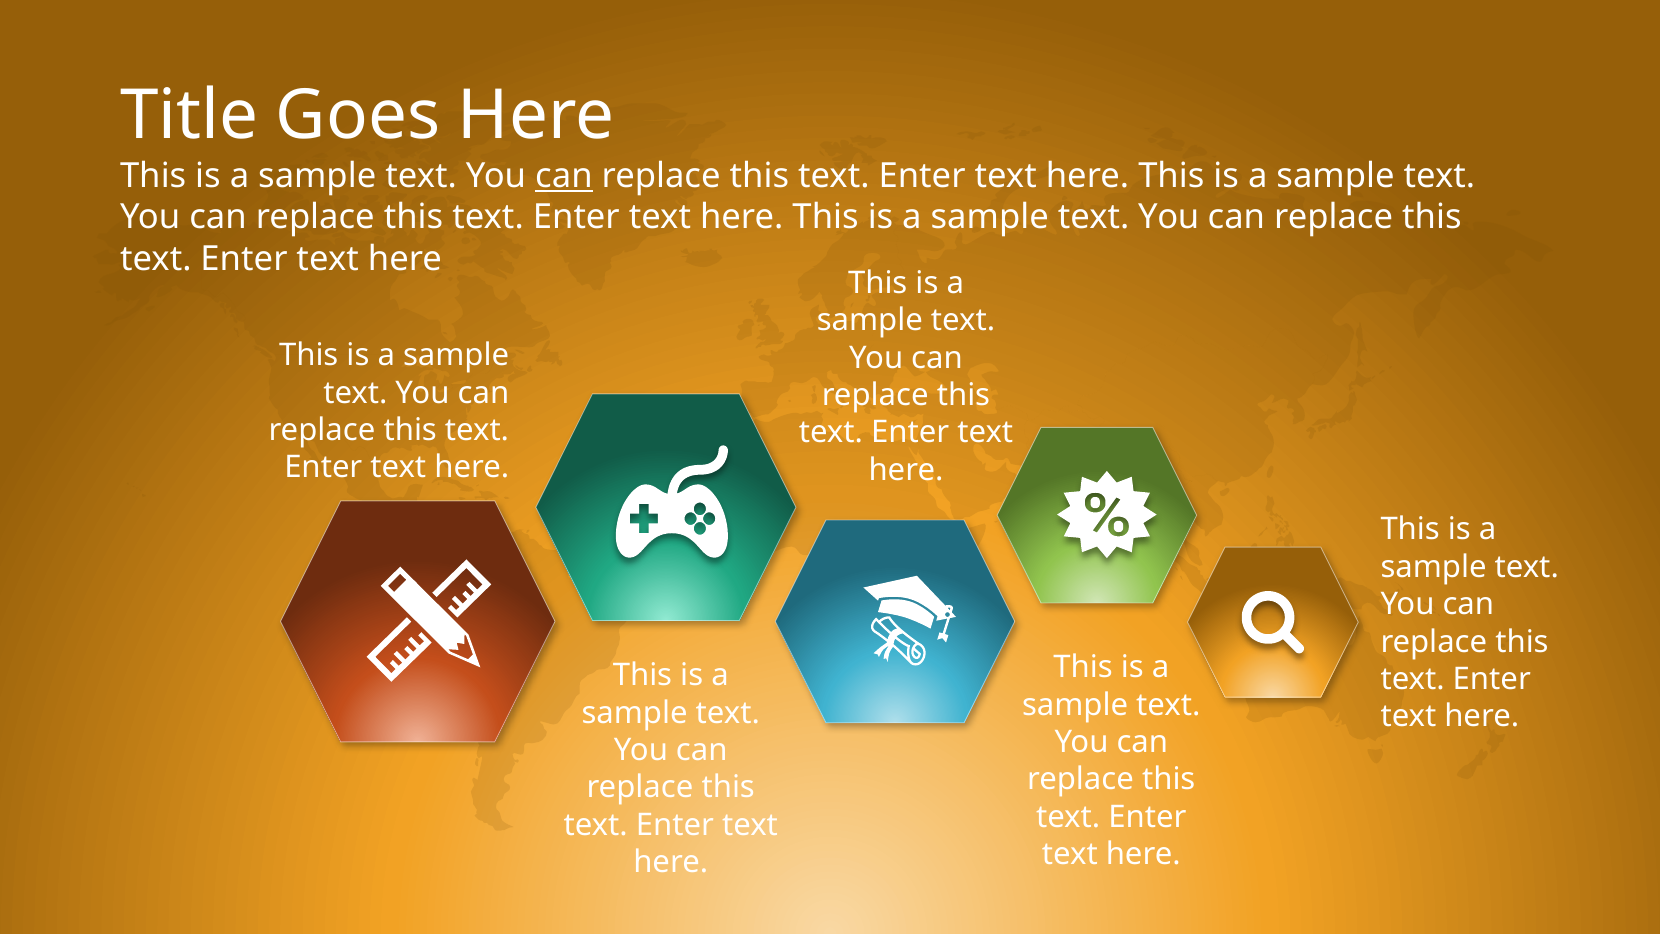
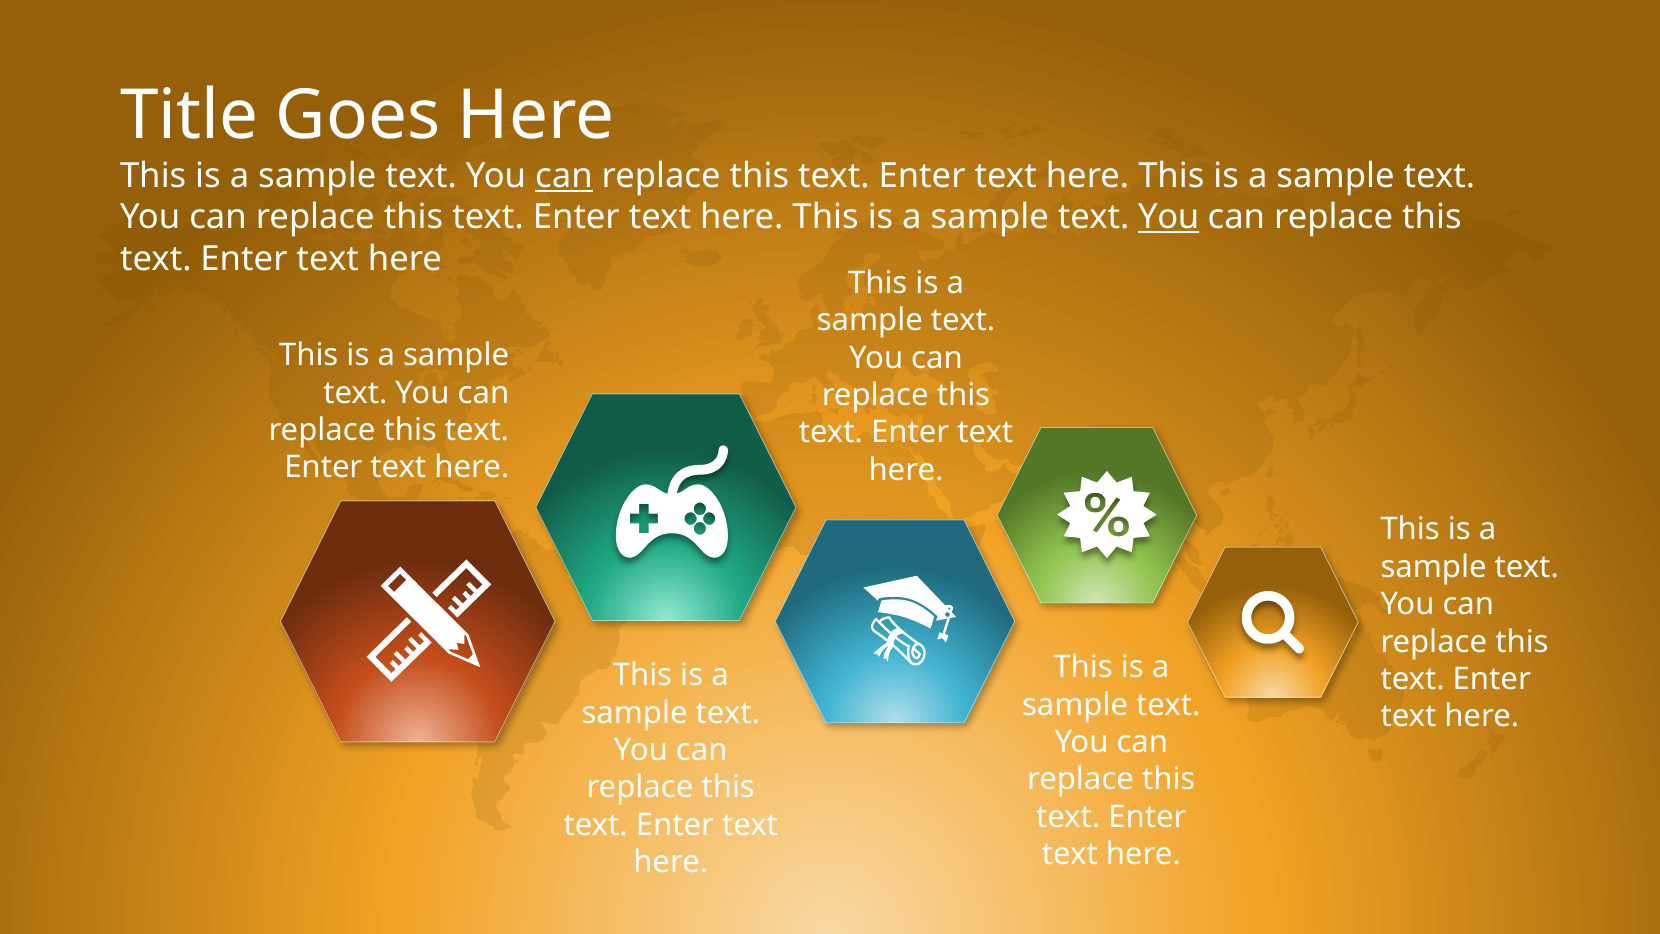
You underline: none -> present (1169, 217)
